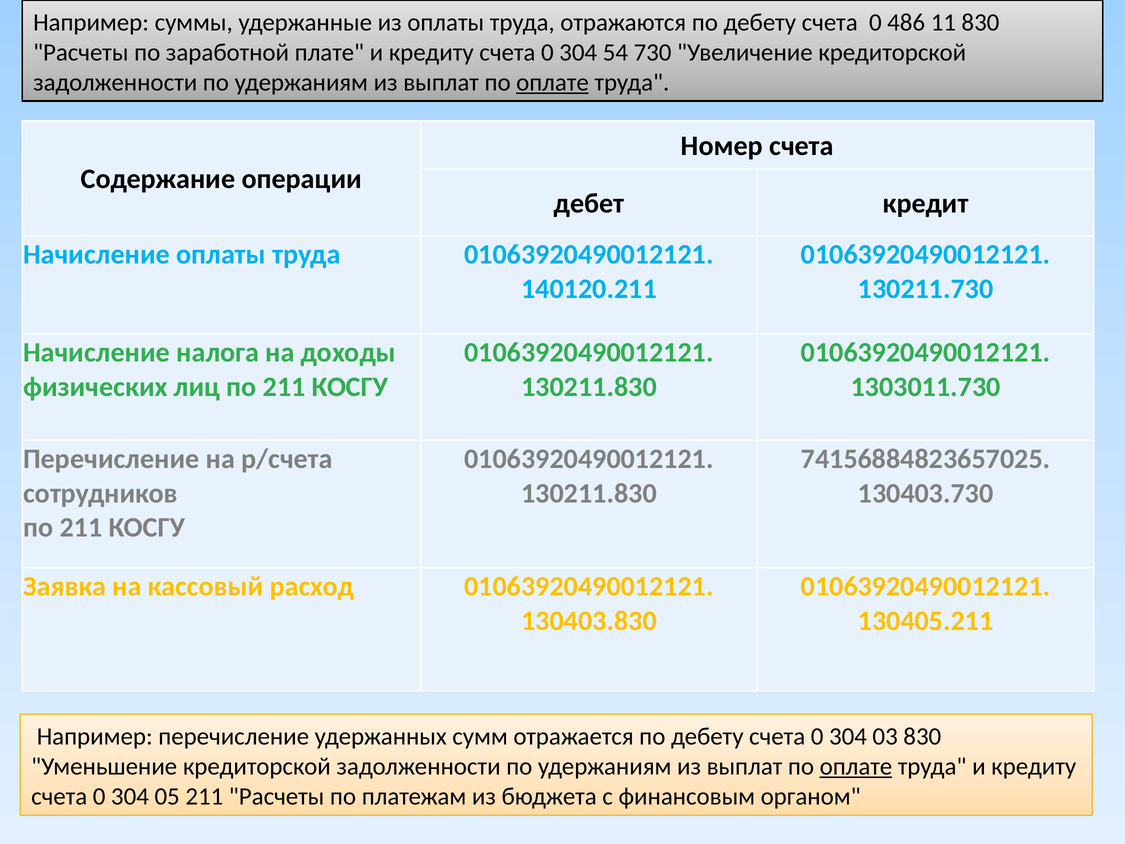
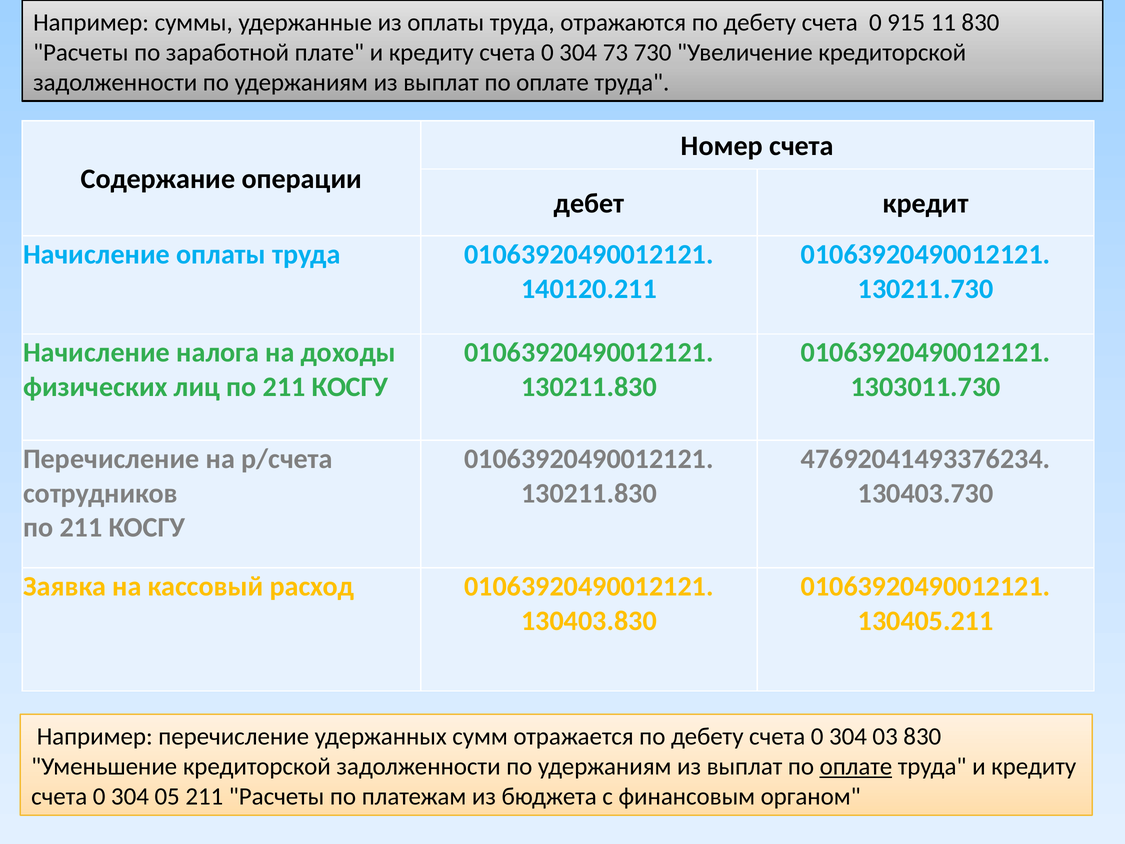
486: 486 -> 915 (906, 22)
54: 54 -> 73 (615, 52)
оплате underline: present -> none (553, 82)
74156884823657025: 74156884823657025 -> 47692041493376234 (926, 459)
